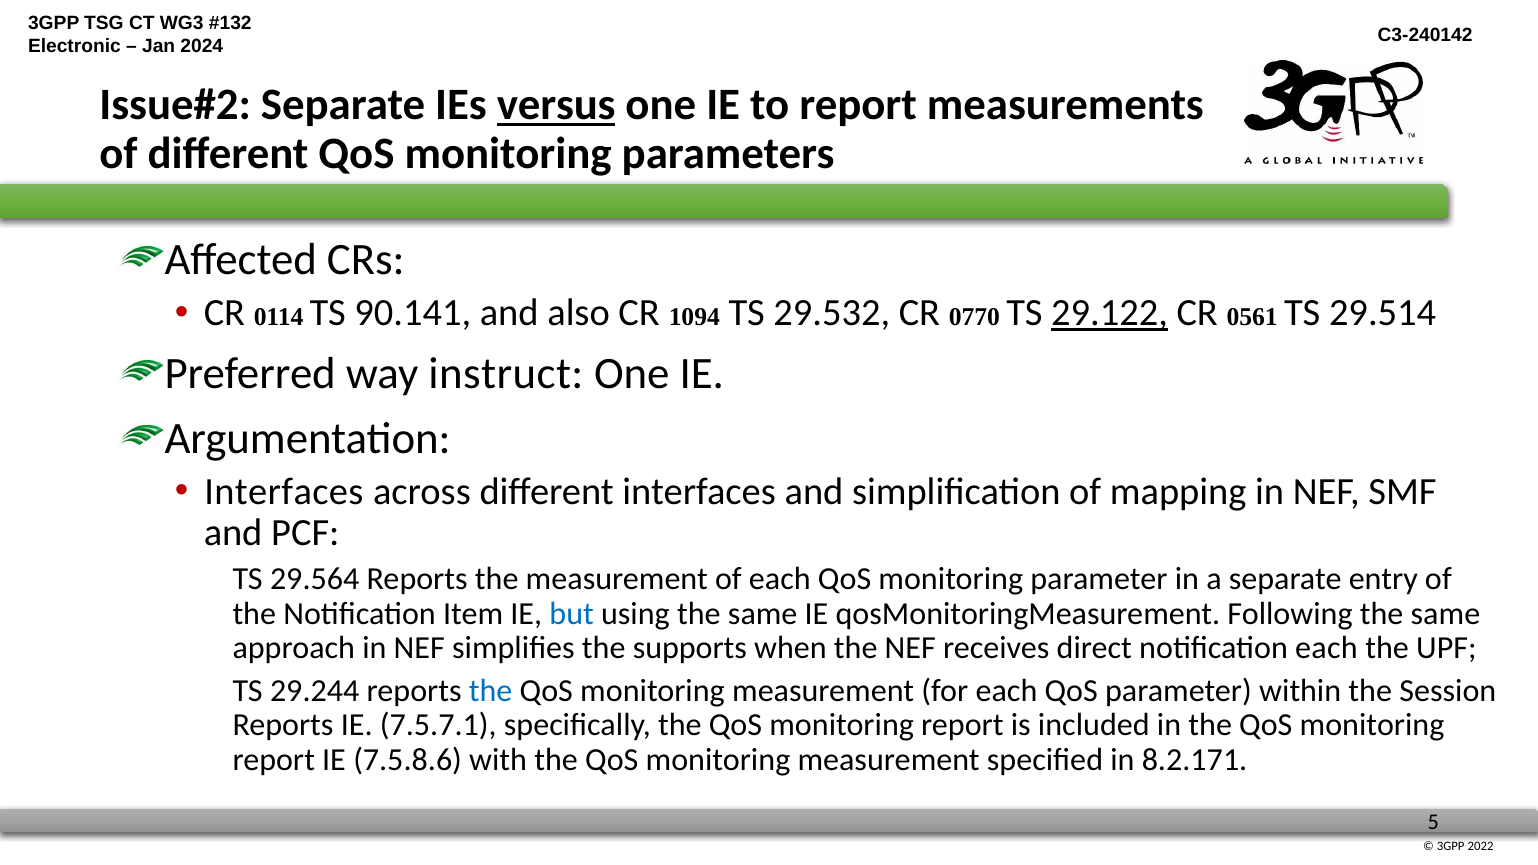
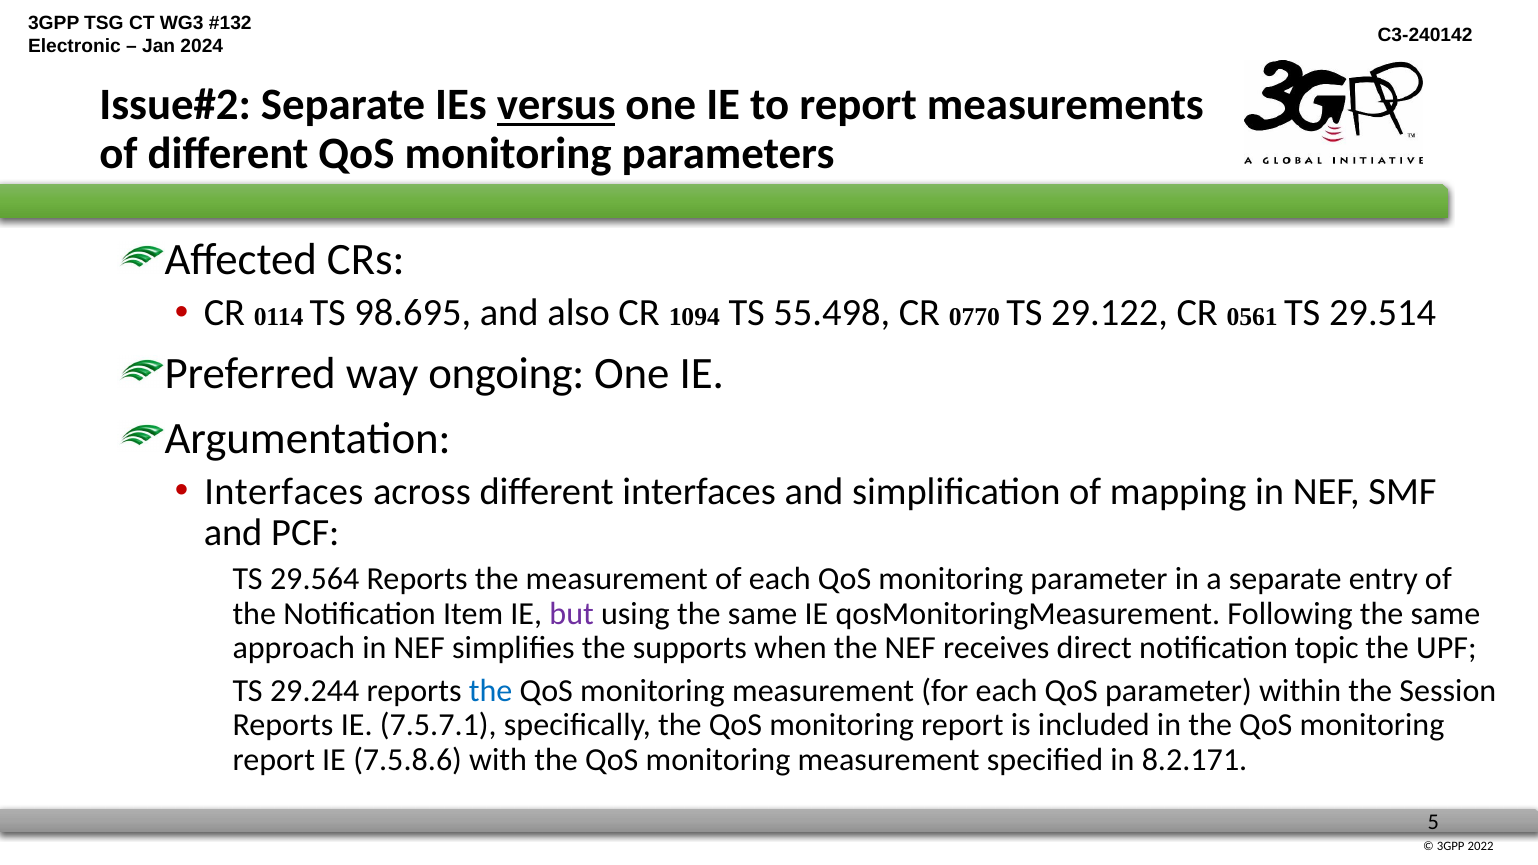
90.141: 90.141 -> 98.695 (413, 313)
29.532: 29.532 -> 55.498 (832, 313)
29.122 underline: present -> none (1110, 313)
instruct: instruct -> ongoing (506, 374)
but colour: blue -> purple (572, 614)
notification each: each -> topic (1327, 648)
